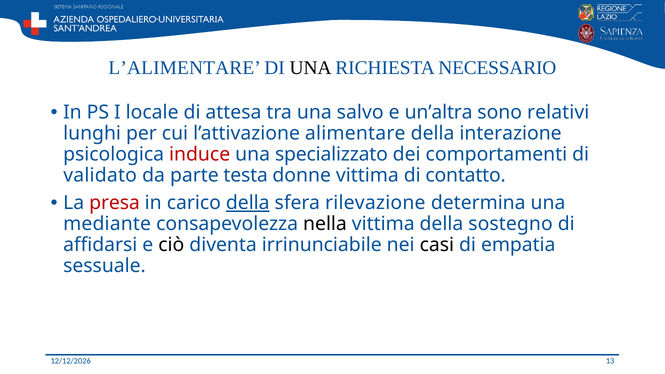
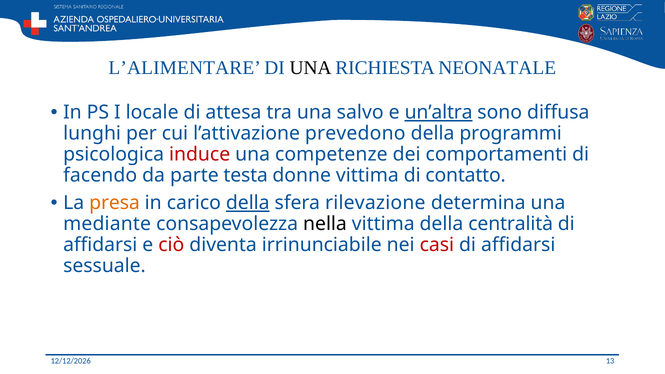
NECESSARIO: NECESSARIO -> NEONATALE (497, 68)
un’altra underline: none -> present (439, 112)
relativi: relativi -> diffusa (558, 112)
alimentare: alimentare -> prevedono (355, 133)
interazione: interazione -> programmi (511, 133)
specializzato: specializzato -> competenze (331, 154)
validato: validato -> facendo (100, 175)
presa colour: red -> orange (115, 203)
sostegno: sostegno -> centralità (511, 224)
ciò colour: black -> red (171, 245)
casi colour: black -> red (437, 245)
empatia: empatia -> affidarsi (518, 245)
